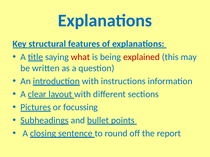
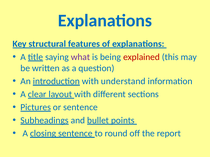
what colour: red -> purple (80, 57)
instructions: instructions -> understand (123, 81)
or focussing: focussing -> sentence (81, 108)
